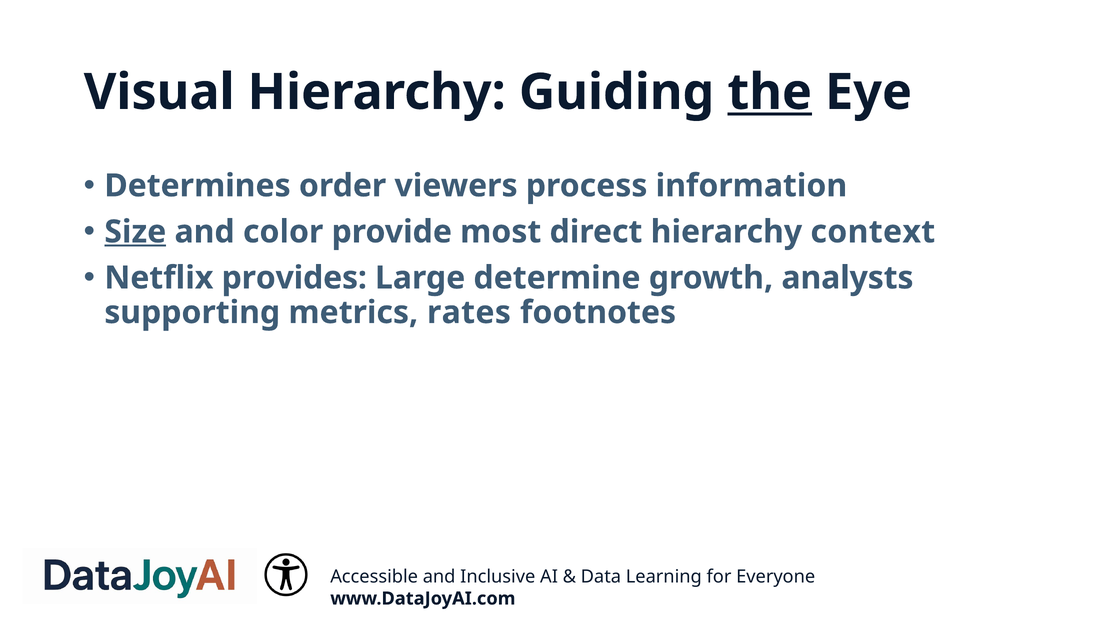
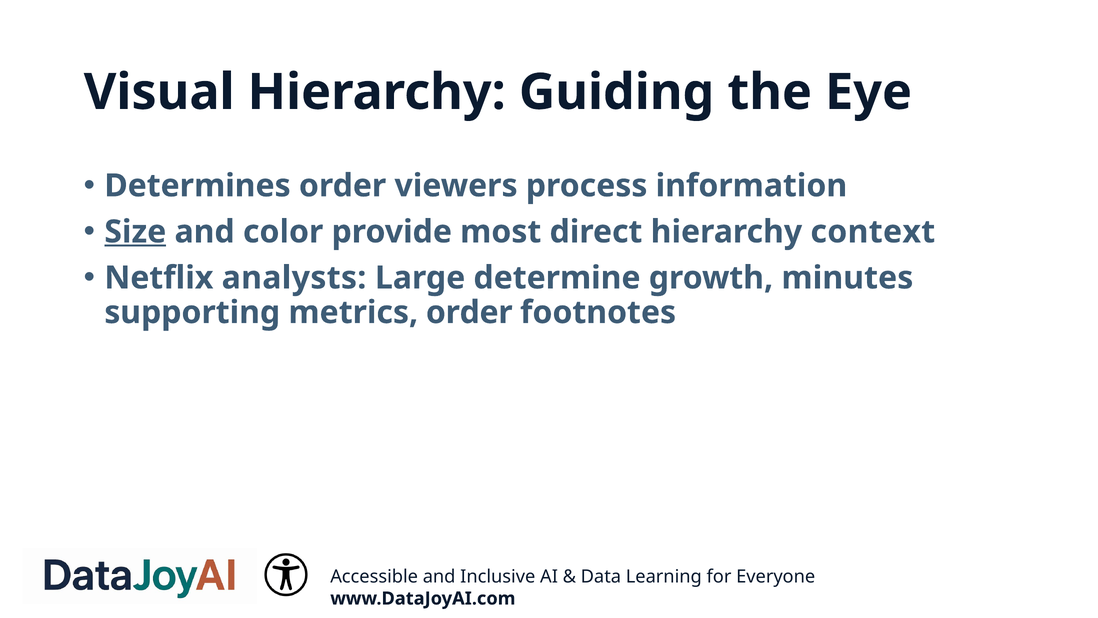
the underline: present -> none (770, 92)
provides: provides -> analysts (294, 278)
analysts: analysts -> minutes (847, 278)
metrics rates: rates -> order (469, 312)
